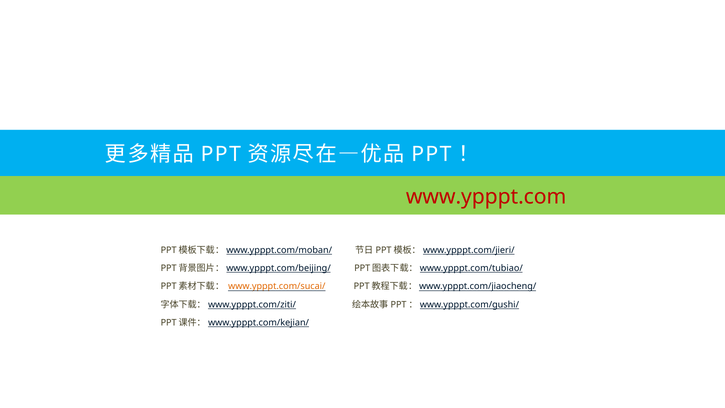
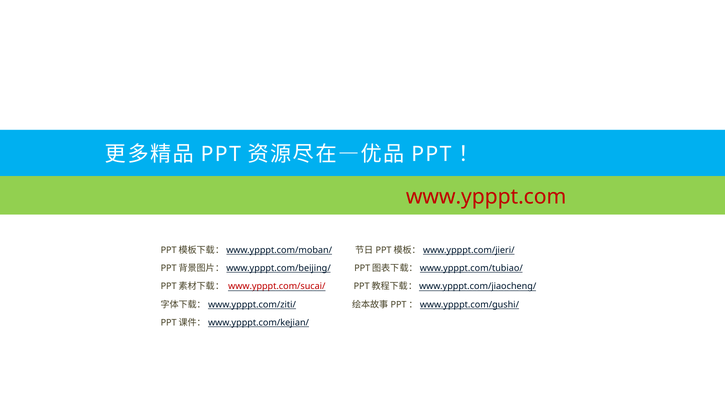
www.ypppt.com/sucai/ colour: orange -> red (277, 286)
